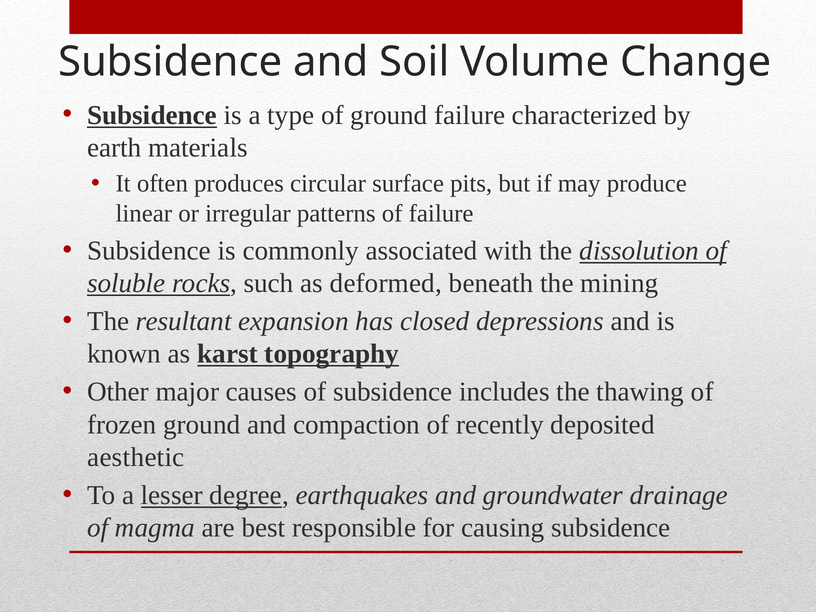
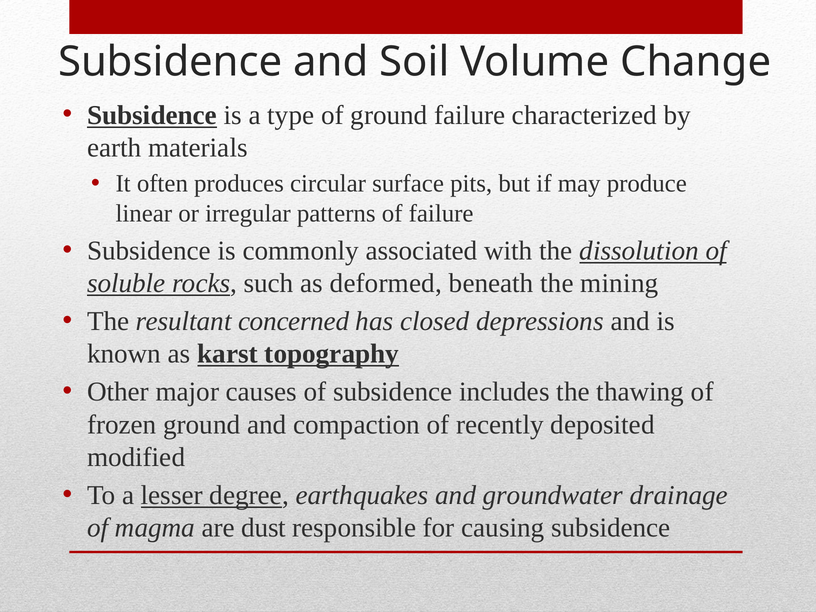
expansion: expansion -> concerned (294, 321)
aesthetic: aesthetic -> modified (136, 457)
best: best -> dust (264, 528)
